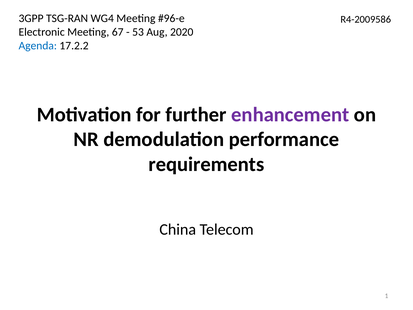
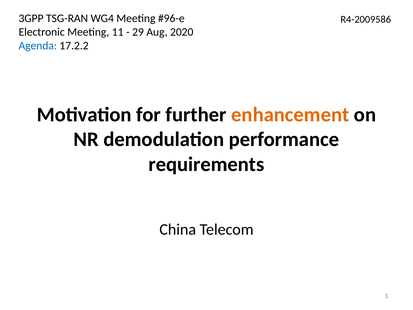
67: 67 -> 11 (118, 32)
53: 53 -> 29 (138, 32)
enhancement colour: purple -> orange (290, 115)
